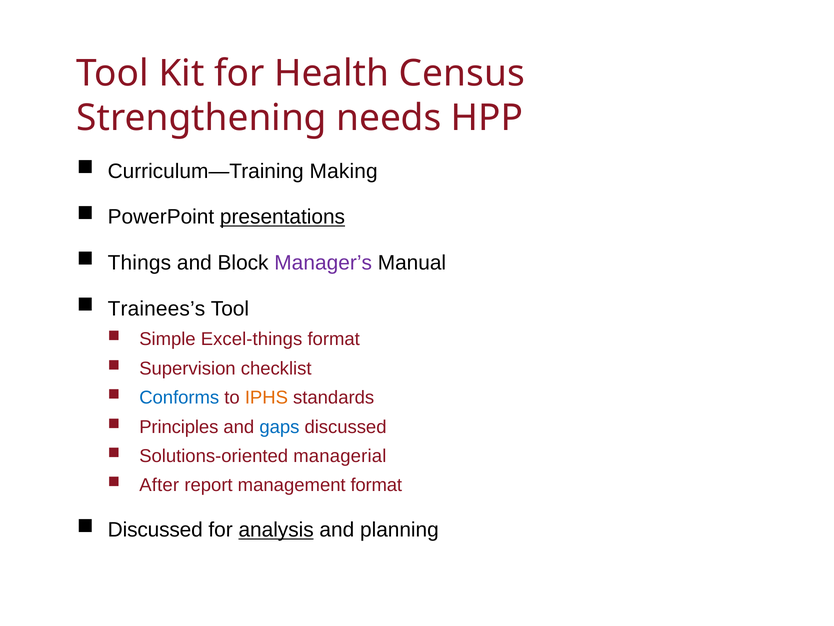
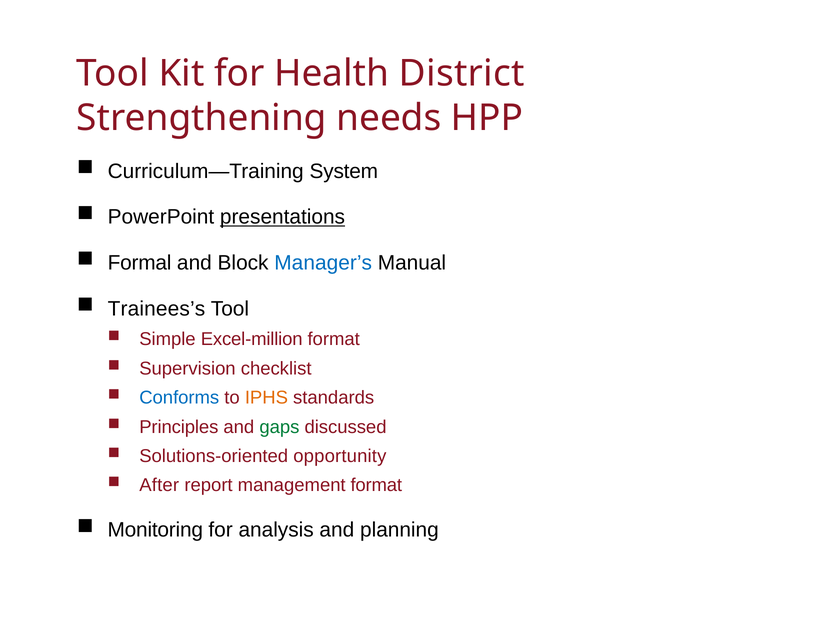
Census: Census -> District (462, 74)
Making: Making -> System (344, 171)
Things: Things -> Formal (140, 263)
Manager’s colour: purple -> blue (323, 263)
Excel-things: Excel-things -> Excel-million (252, 339)
gaps colour: blue -> green (279, 427)
managerial: managerial -> opportunity (340, 456)
Discussed: Discussed -> Monitoring (155, 530)
analysis underline: present -> none (276, 530)
